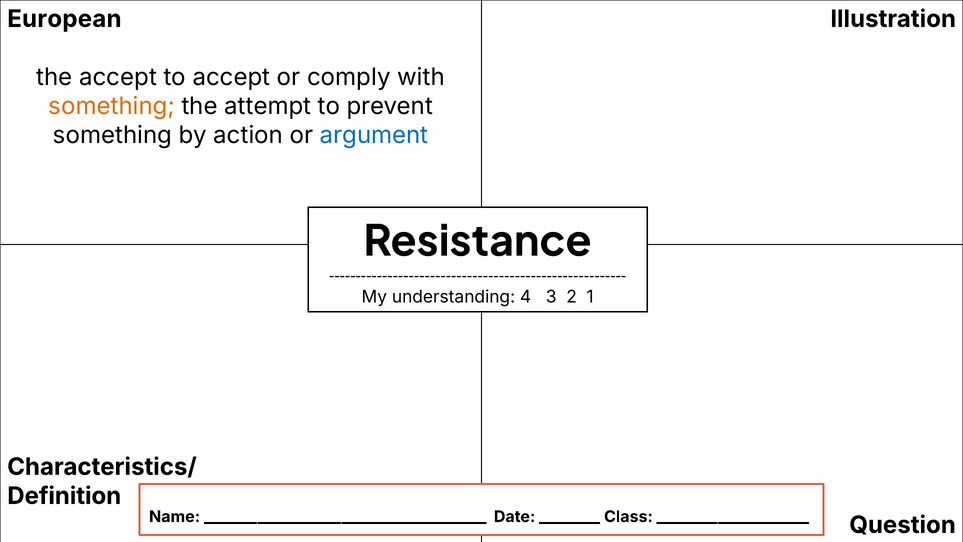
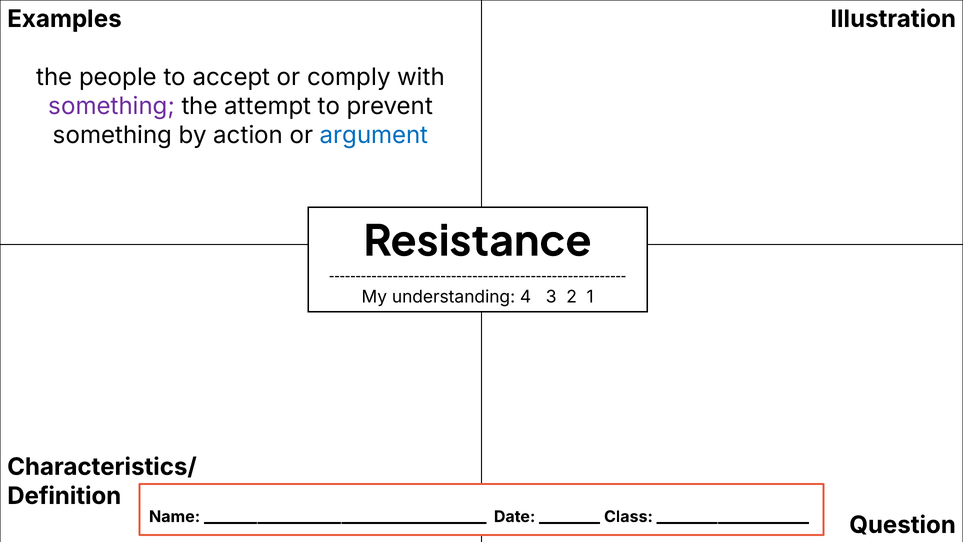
European: European -> Examples (64, 19)
the accept: accept -> people (118, 77)
something colour: orange -> purple (112, 106)
